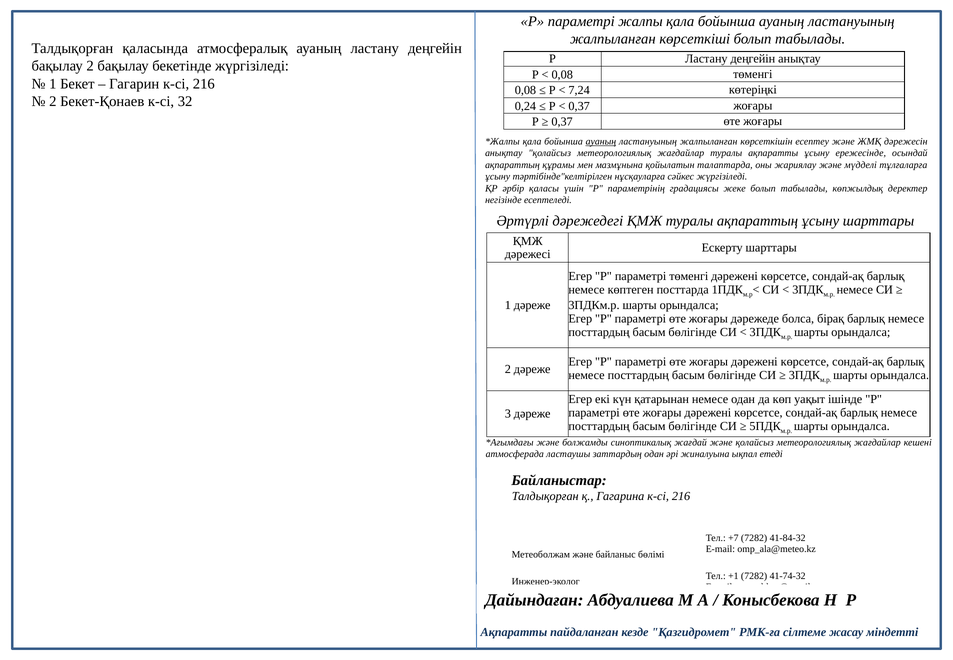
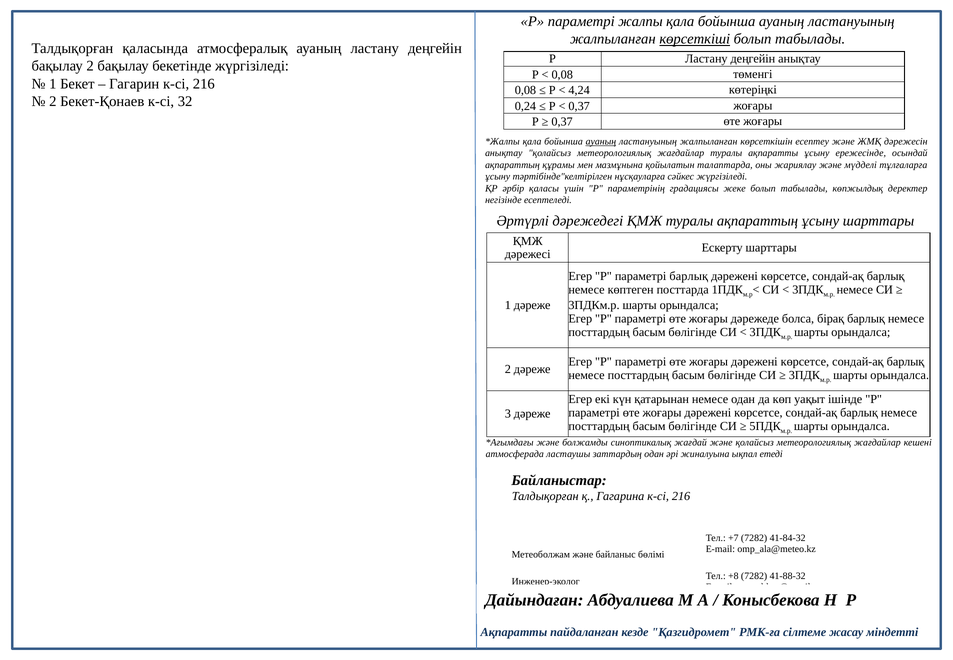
көрсеткіші underline: none -> present (695, 39)
7,24: 7,24 -> 4,24 (579, 90)
параметрі төменгі: төменгі -> барлық (689, 276)
+1: +1 -> +8 (733, 576)
41-74-32: 41-74-32 -> 41-88-32 (788, 576)
